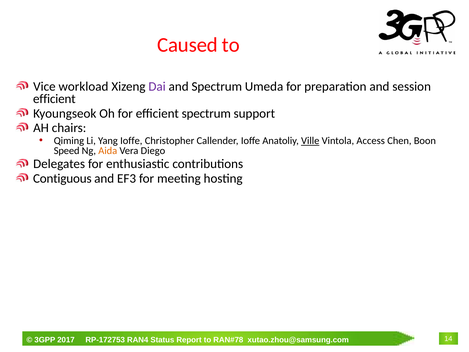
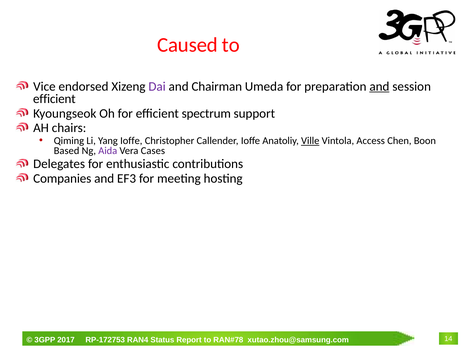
workload: workload -> endorsed (83, 86)
and Spectrum: Spectrum -> Chairman (217, 86)
and underline: none -> present (379, 86)
Speed: Speed -> Based (67, 151)
Aida colour: orange -> purple (108, 151)
Diego: Diego -> Cases (153, 151)
Contiguous: Contiguous -> Companies (62, 178)
